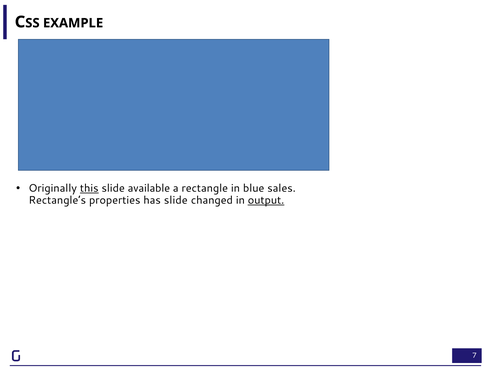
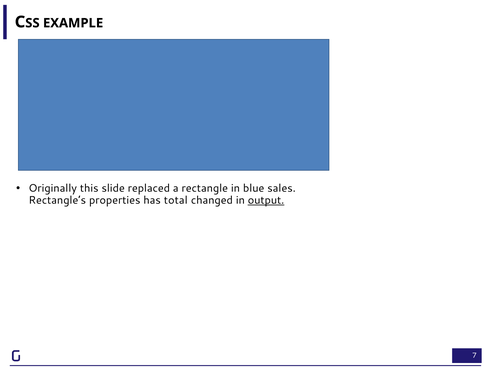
this underline: present -> none (89, 189)
available: available -> replaced (149, 189)
has slide: slide -> total (176, 200)
